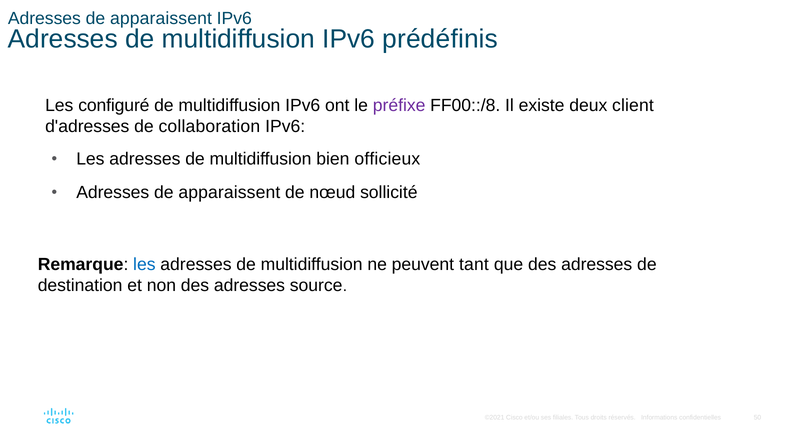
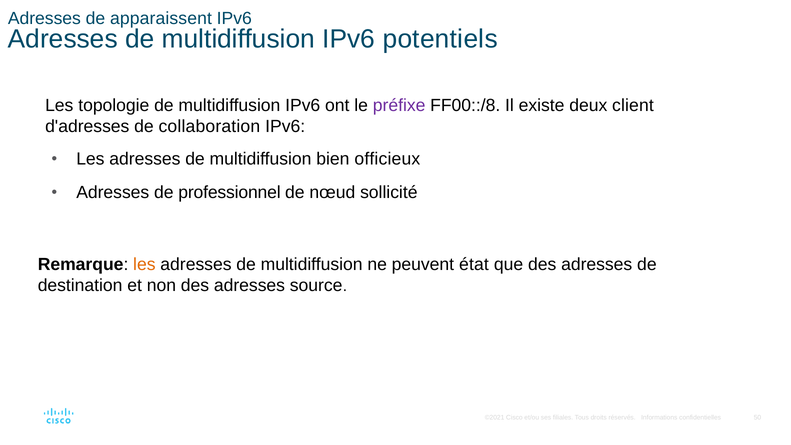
prédéfinis: prédéfinis -> potentiels (440, 39)
configuré: configuré -> topologie (114, 105)
apparaissent: apparaissent -> professionnel (230, 192)
les colour: blue -> orange (144, 264)
tant: tant -> état (474, 264)
